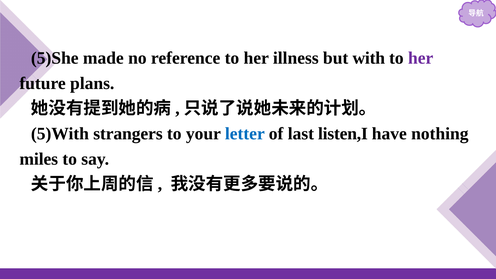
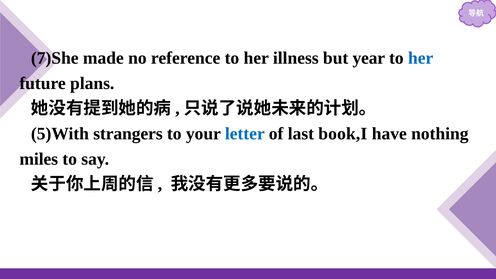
5)She: 5)She -> 7)She (55, 58)
with: with -> year (369, 58)
her colour: purple -> blue (421, 58)
listen,I: listen,I -> book,I (343, 134)
